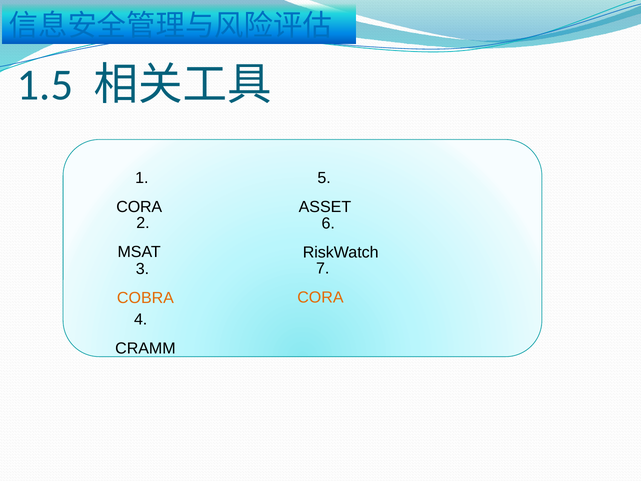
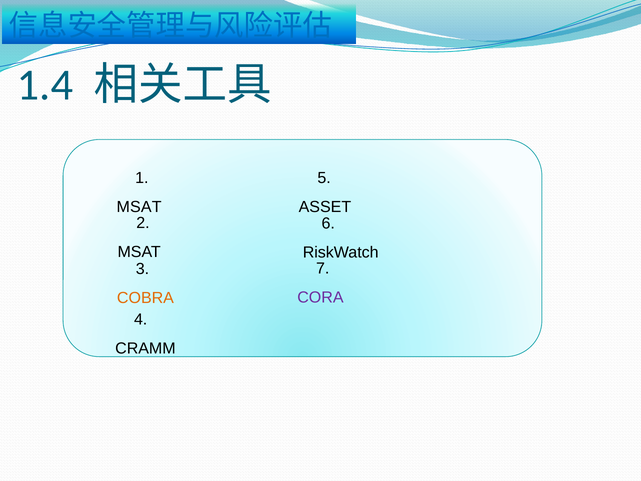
1.5: 1.5 -> 1.4 (45, 85)
CORA: CORA -> MSAT (139, 207)
CORA colour: orange -> purple (320, 297)
